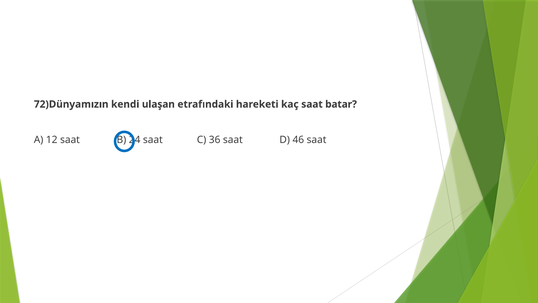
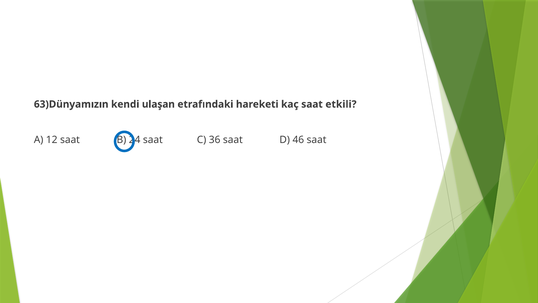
72)Dünyamızın: 72)Dünyamızın -> 63)Dünyamızın (71, 104)
batar: batar -> etkili (341, 104)
